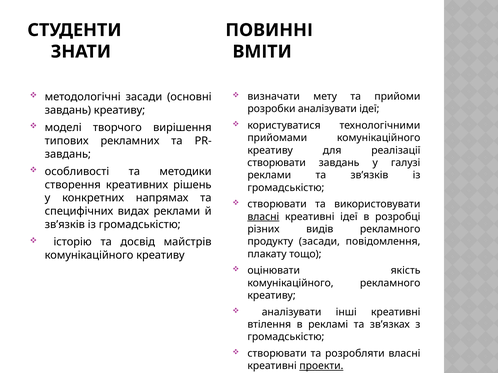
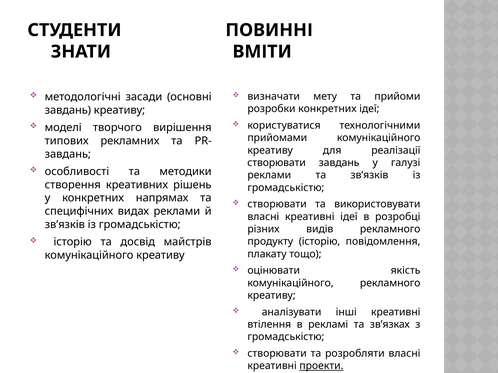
розробки аналізувати: аналізувати -> конкретних (327, 109)
власні underline: present -> none (263, 217)
продукту засади: засади -> історію (320, 242)
